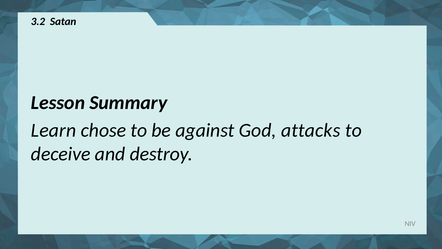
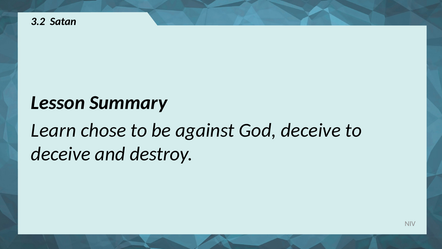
God attacks: attacks -> deceive (311, 130)
